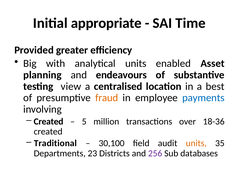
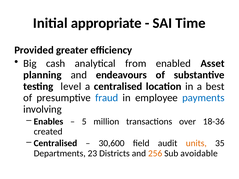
with: with -> cash (56, 64)
analytical units: units -> from (136, 64)
view: view -> level (71, 86)
fraud colour: orange -> blue (107, 98)
Created: Created -> Enables (49, 122)
Traditional: Traditional -> Centralised (55, 143)
30,100: 30,100 -> 30,600 (112, 143)
256 colour: purple -> orange (155, 154)
databases: databases -> avoidable (199, 154)
